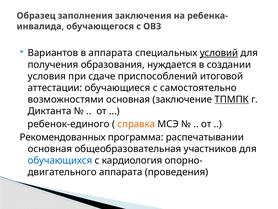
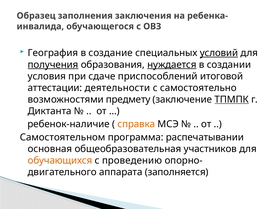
Вариантов: Вариантов -> География (53, 53)
в аппарата: аппарата -> создание (111, 53)
получения underline: none -> present (53, 64)
нуждается underline: none -> present (172, 64)
обучающиеся: обучающиеся -> деятельности (117, 88)
возможностями основная: основная -> предмету (128, 99)
ребенок-единого: ребенок-единого -> ребенок-наличие (69, 124)
Рекомендованных: Рекомендованных -> Самостоятельном (63, 137)
обучающихся colour: blue -> orange (60, 160)
кардиология: кардиология -> проведению (132, 160)
проведения: проведения -> заполняется (177, 172)
